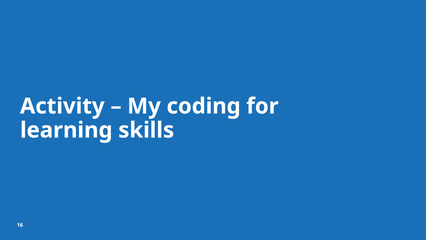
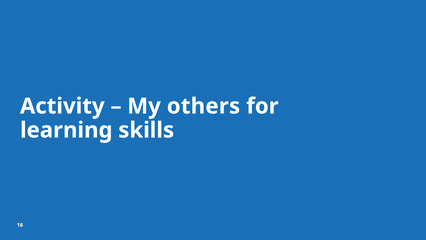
coding: coding -> others (203, 106)
